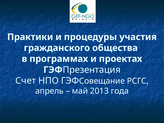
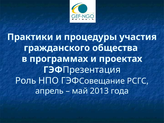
Счет: Счет -> Роль (26, 81)
